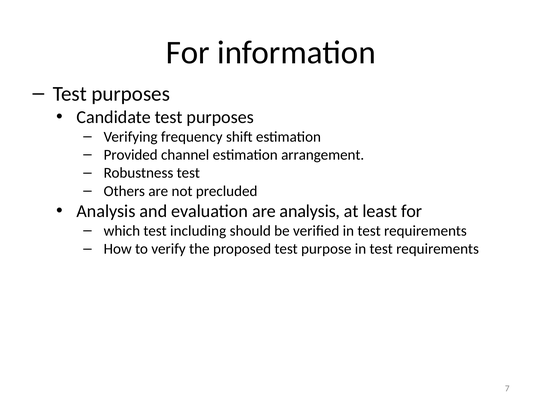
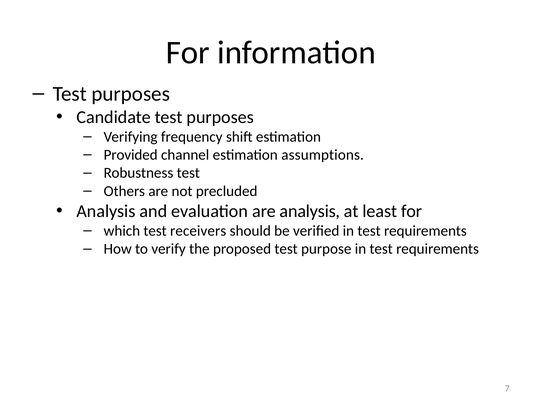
arrangement: arrangement -> assumptions (323, 155)
including: including -> receivers (198, 231)
